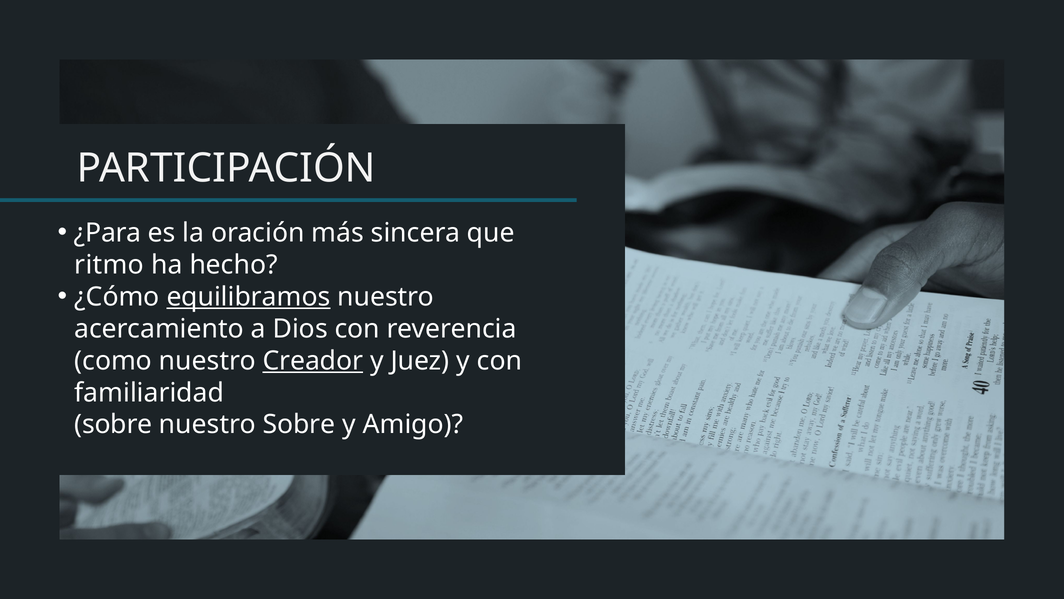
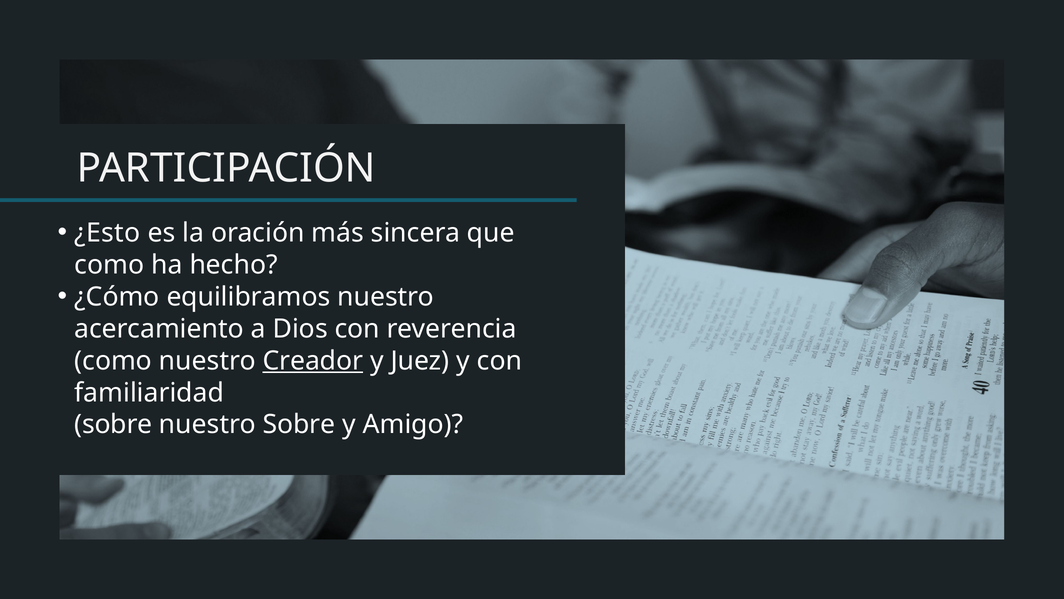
¿Para: ¿Para -> ¿Esto (107, 233)
ritmo: ritmo -> como (109, 265)
equilibramos underline: present -> none (248, 297)
